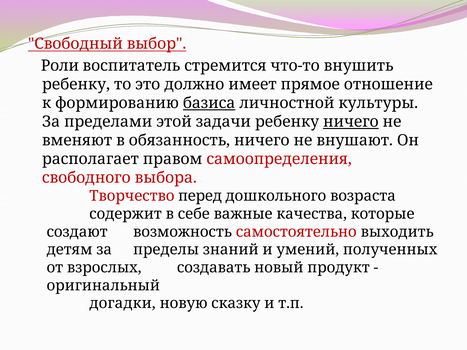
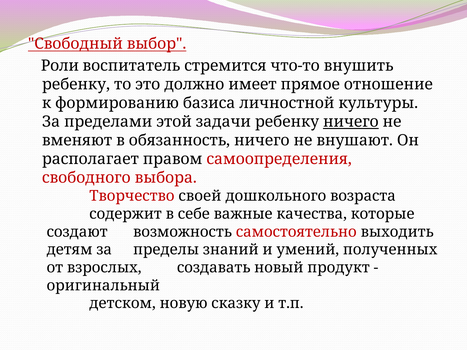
базиса underline: present -> none (209, 103)
перед: перед -> своей (200, 196)
догадки: догадки -> детском (123, 304)
